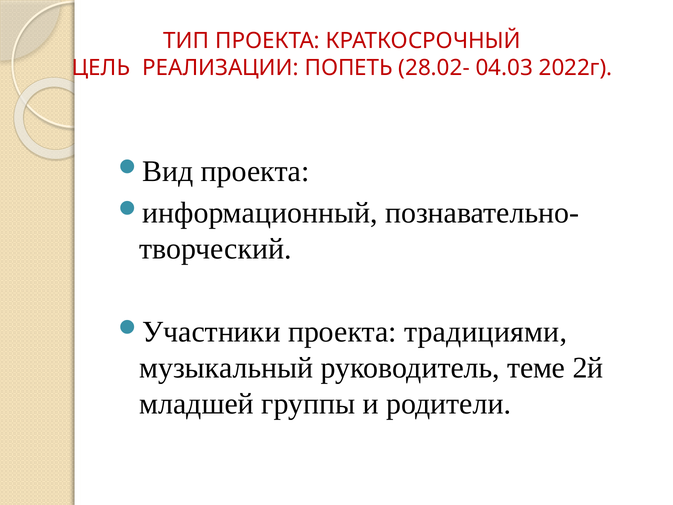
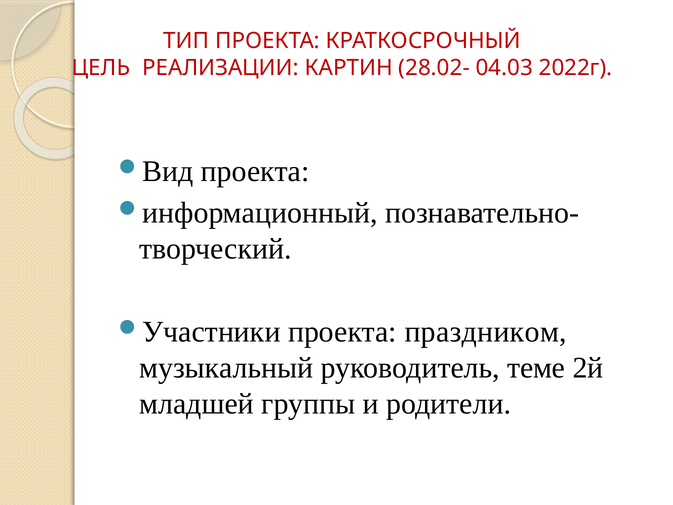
ПОПЕТЬ: ПОПЕТЬ -> КАРТИН (349, 68)
традициями: традициями -> праздником (486, 332)
